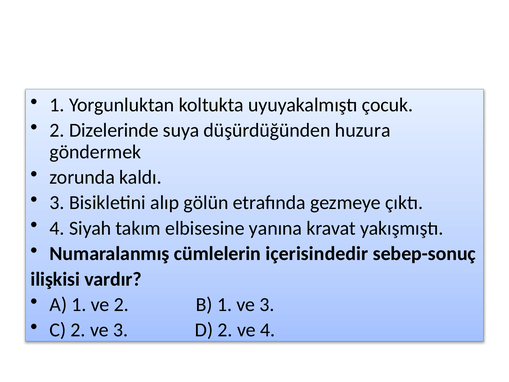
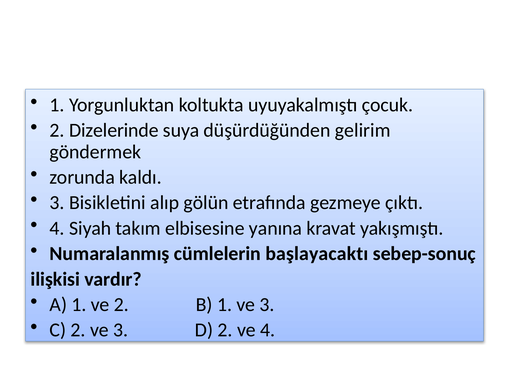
huzura: huzura -> gelirim (363, 130)
içerisindedir: içerisindedir -> başlayacaktı (317, 254)
